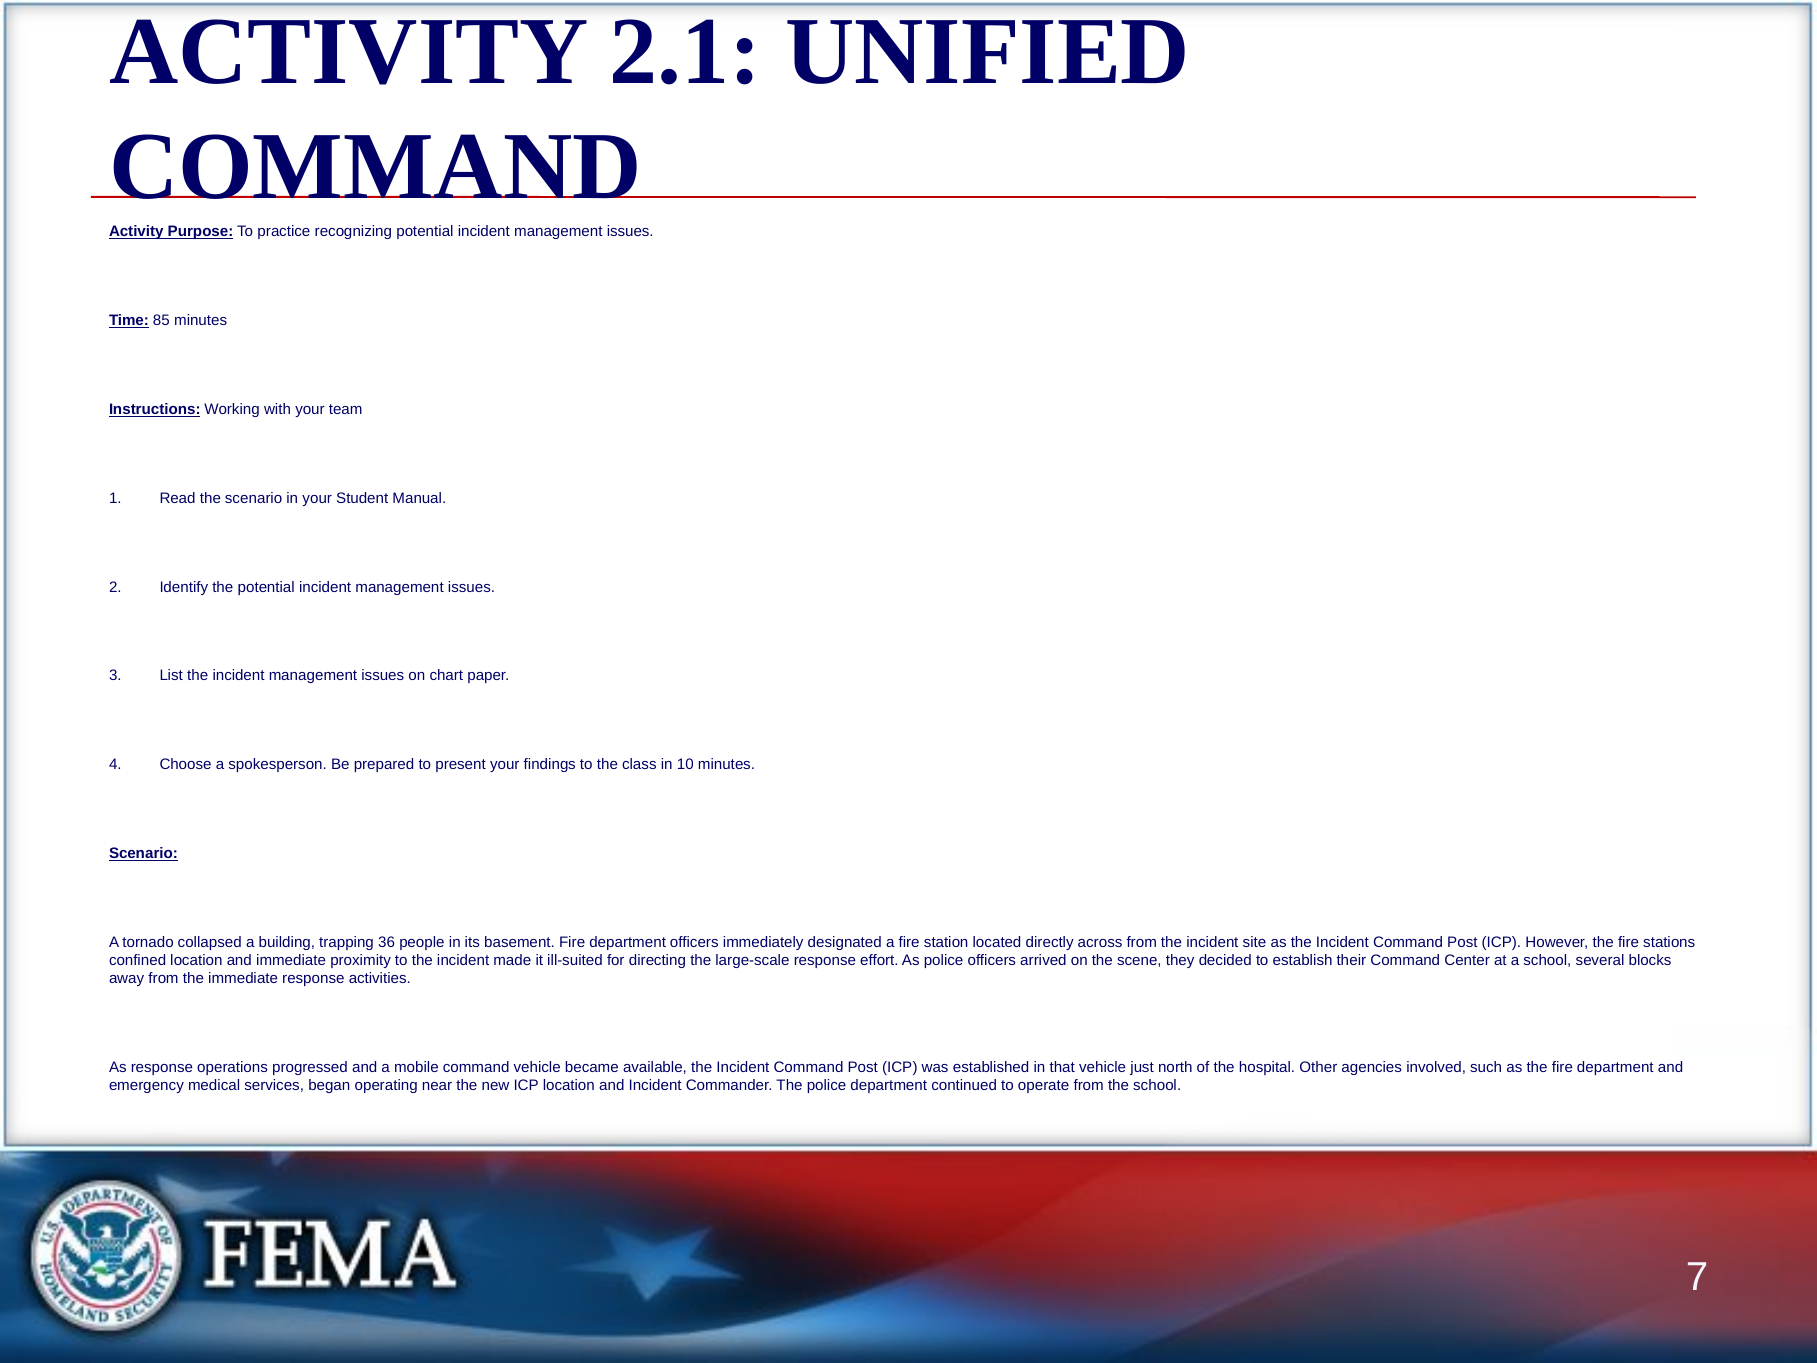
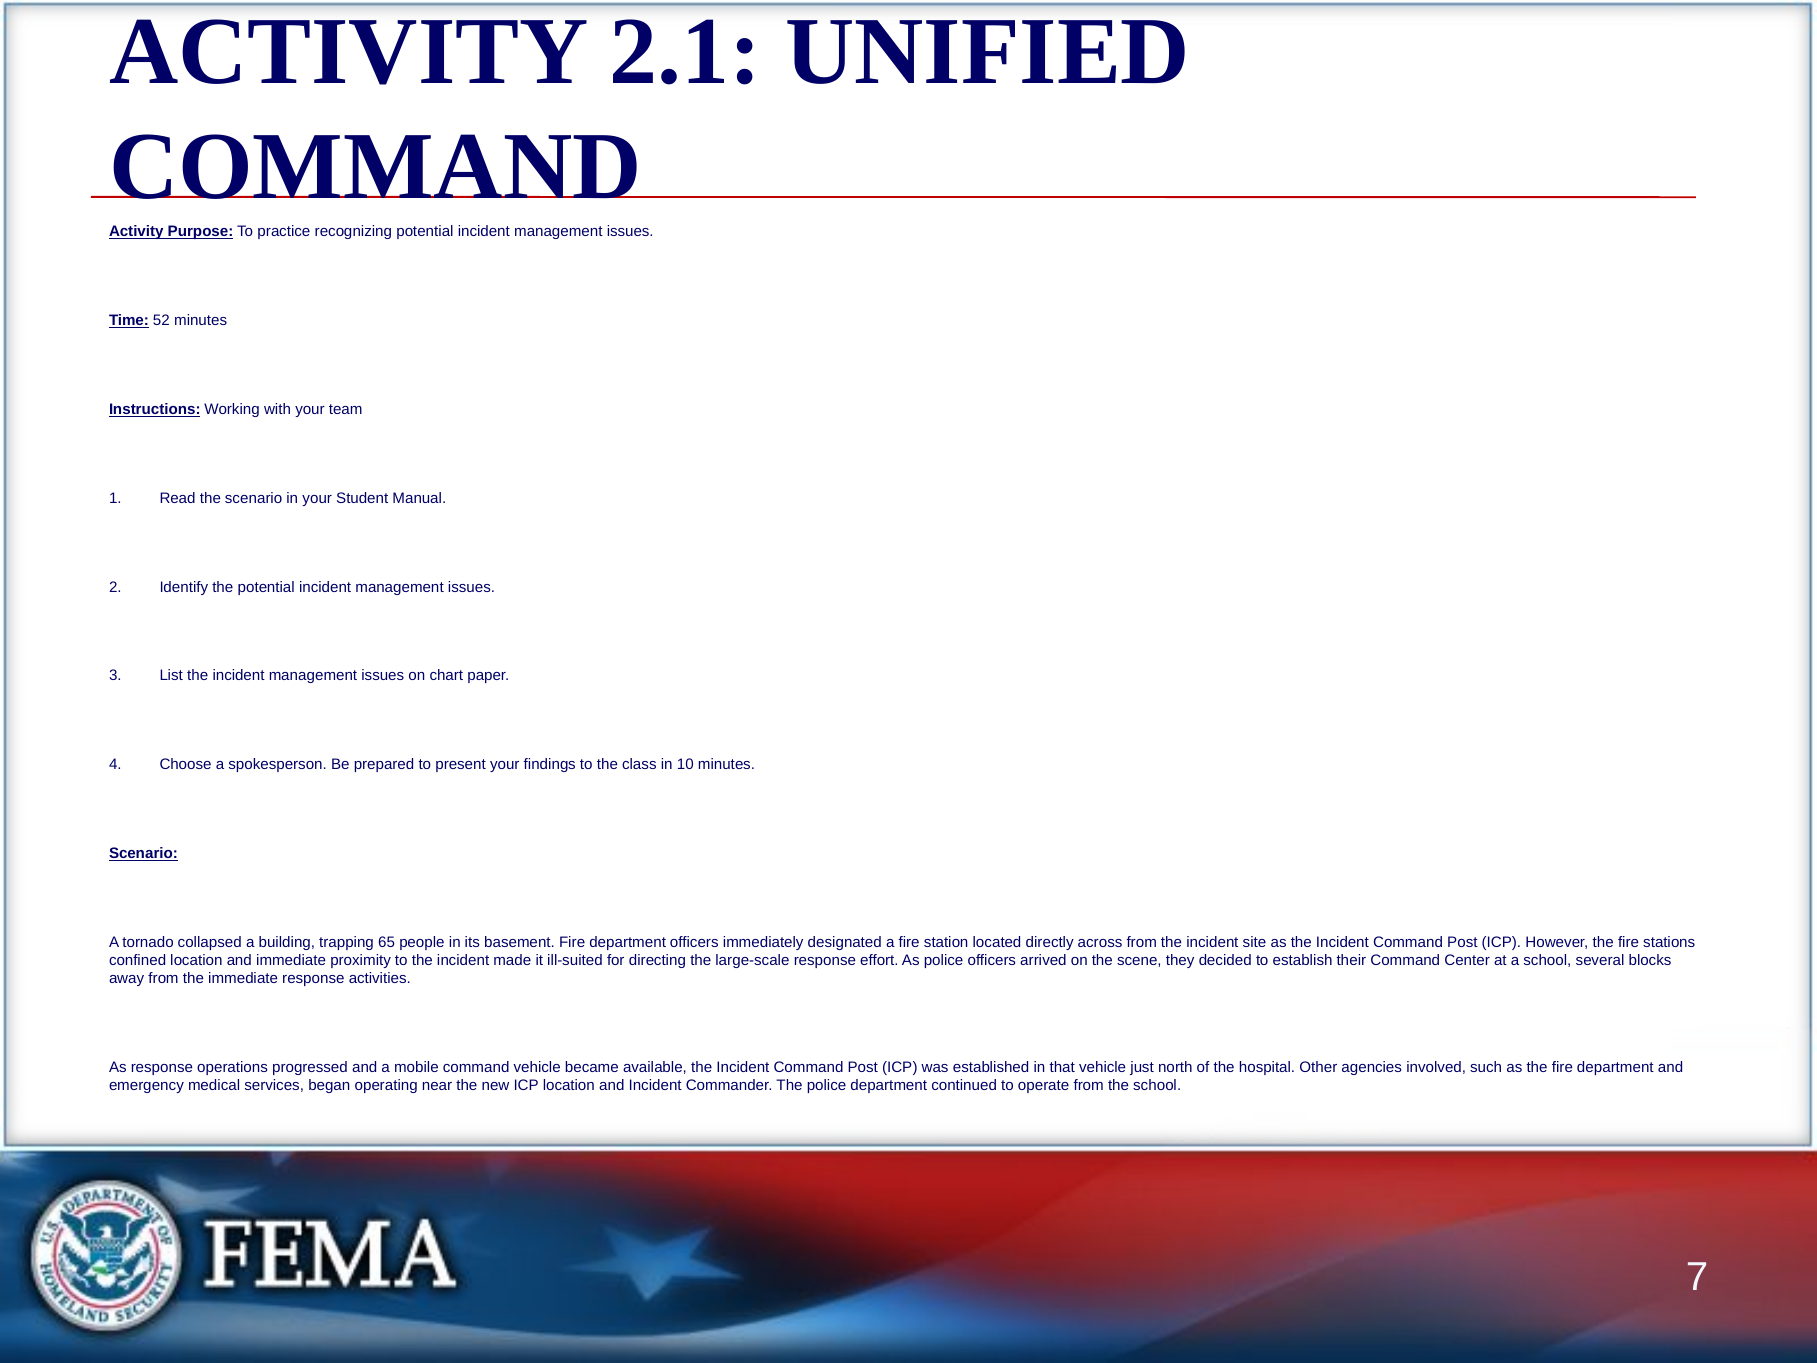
85: 85 -> 52 (161, 320)
36: 36 -> 65 (387, 942)
